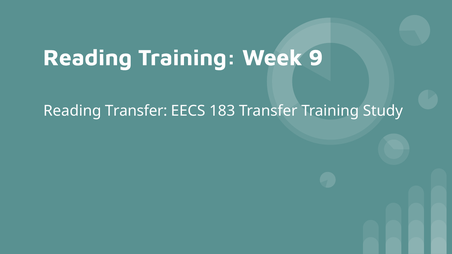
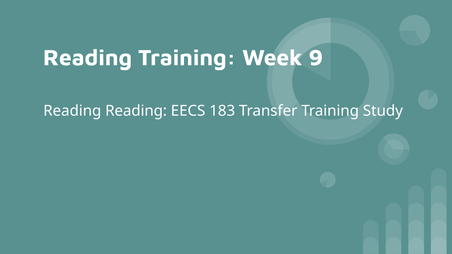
Reading Transfer: Transfer -> Reading (136, 111)
